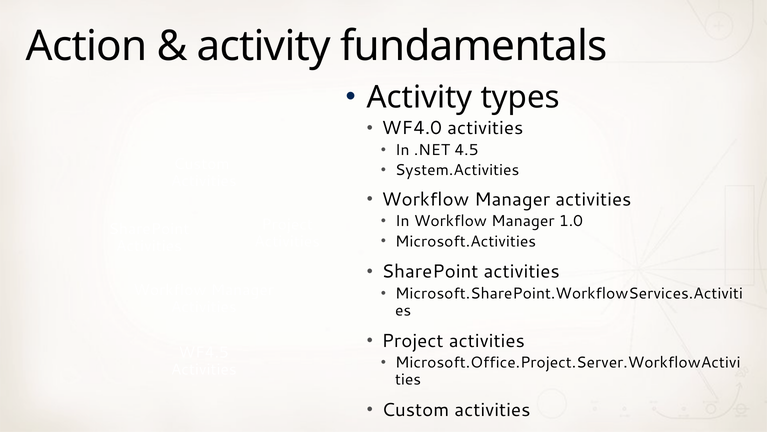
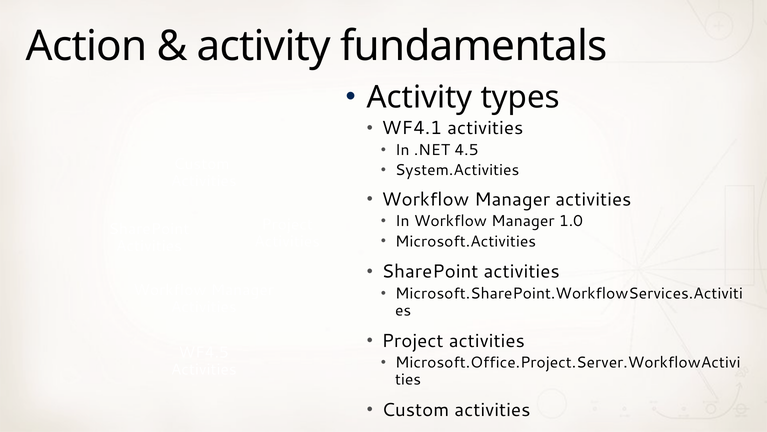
WF4.0: WF4.0 -> WF4.1 (412, 128)
